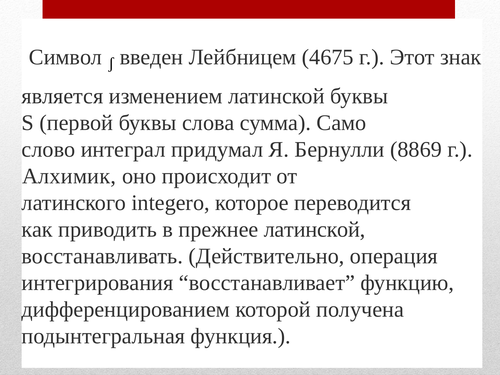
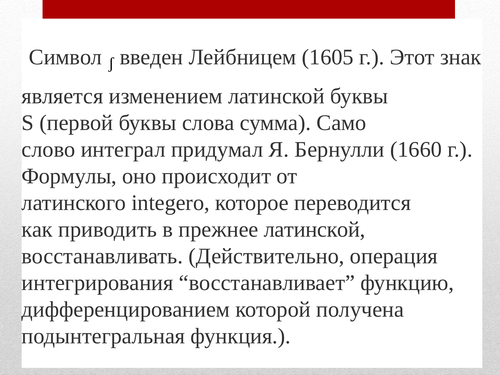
4675: 4675 -> 1605 (328, 57)
8869: 8869 -> 1660 (416, 149)
Алхимик: Алхимик -> Формулы (69, 176)
